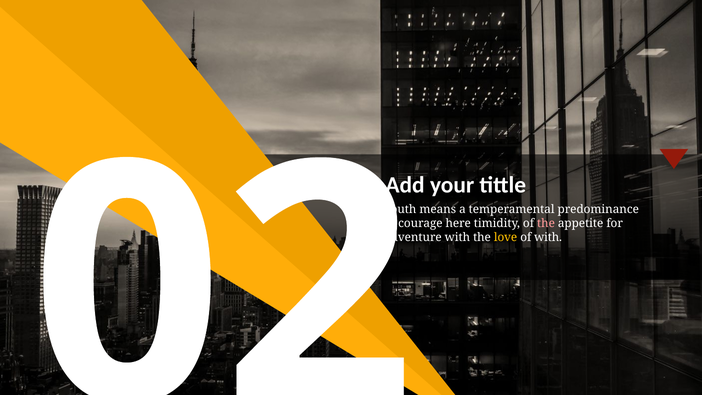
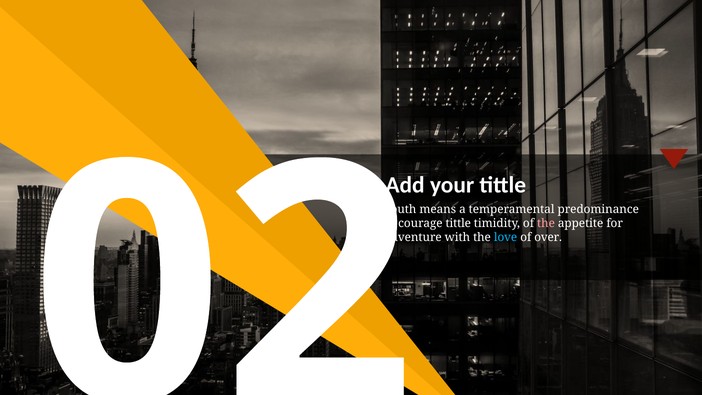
courage here: here -> tittle (458, 223)
love colour: yellow -> light blue (506, 237)
of with: with -> over (548, 237)
